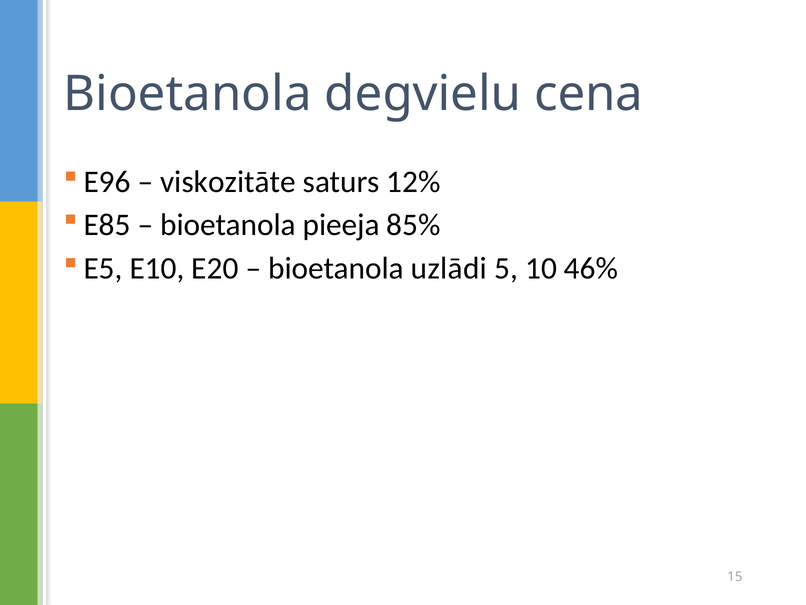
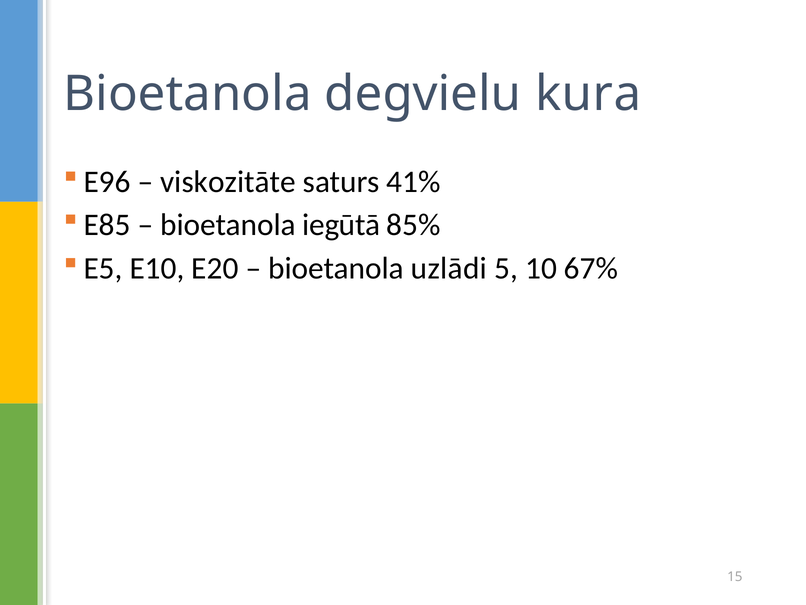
cena: cena -> kura (588, 94)
12%: 12% -> 41% (414, 182)
pieeja: pieeja -> iegūtā (341, 225)
46%: 46% -> 67% (591, 268)
